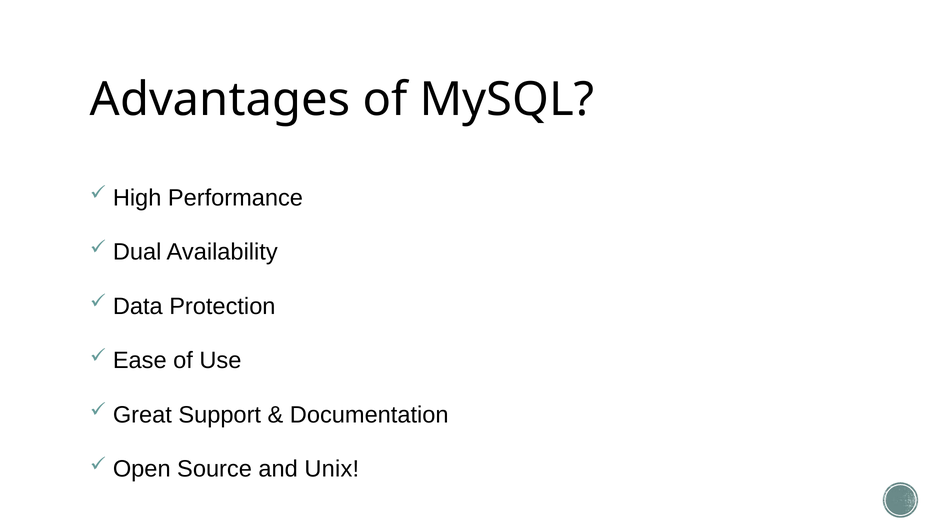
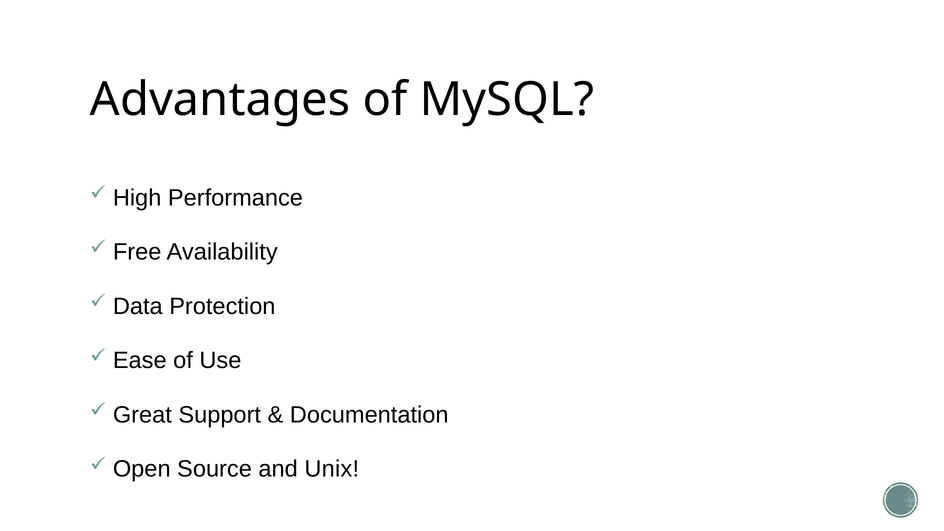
Dual: Dual -> Free (137, 252)
